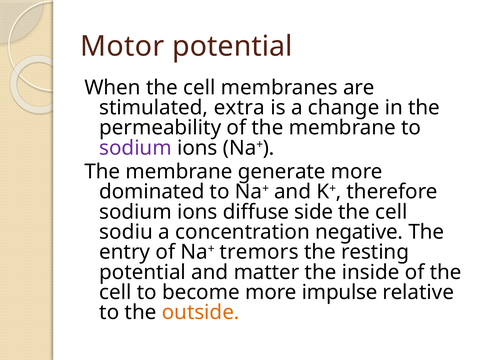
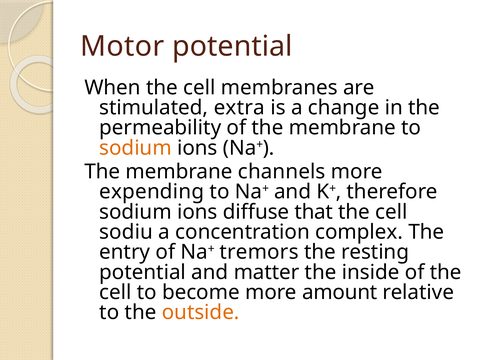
sodium colour: purple -> orange (136, 148)
generate: generate -> channels (282, 172)
dominated: dominated -> expending (152, 192)
side: side -> that (314, 212)
negative: negative -> complex (359, 232)
impulse: impulse -> amount (340, 292)
